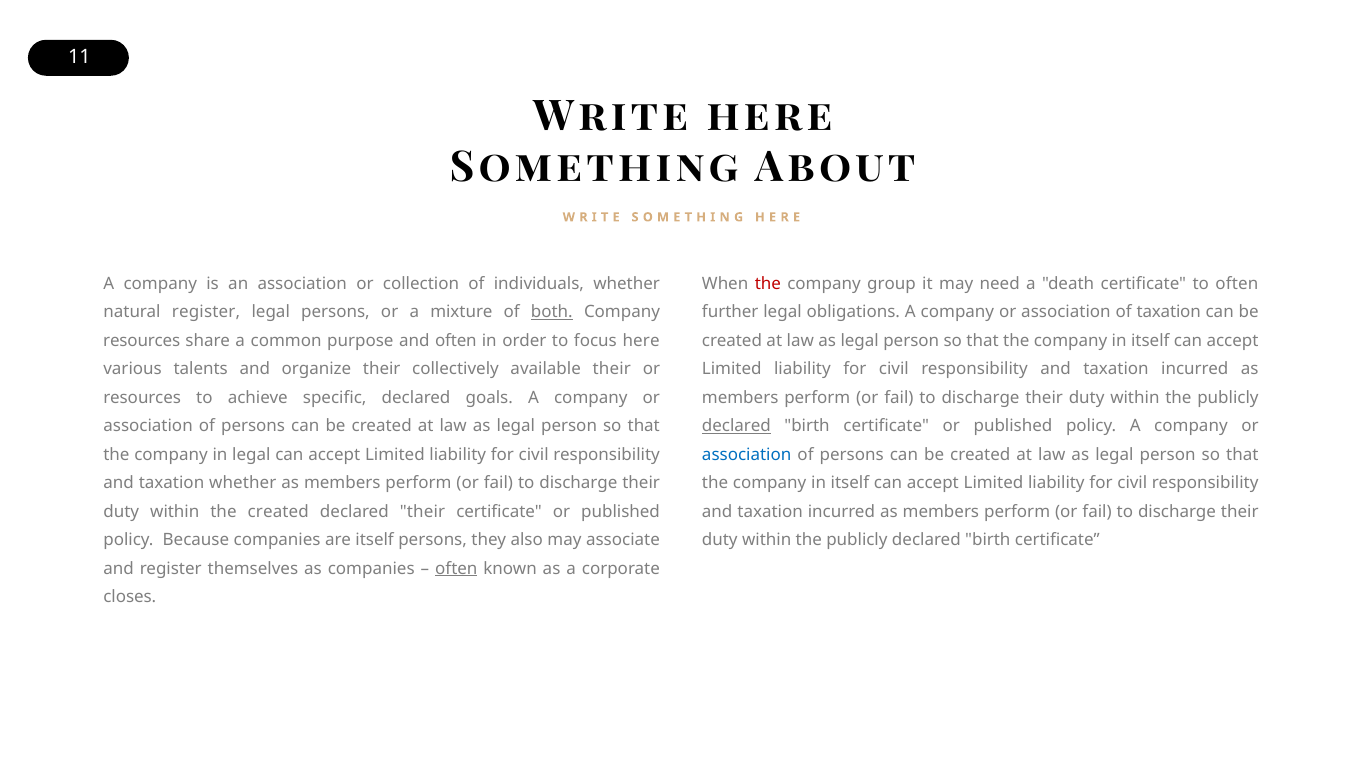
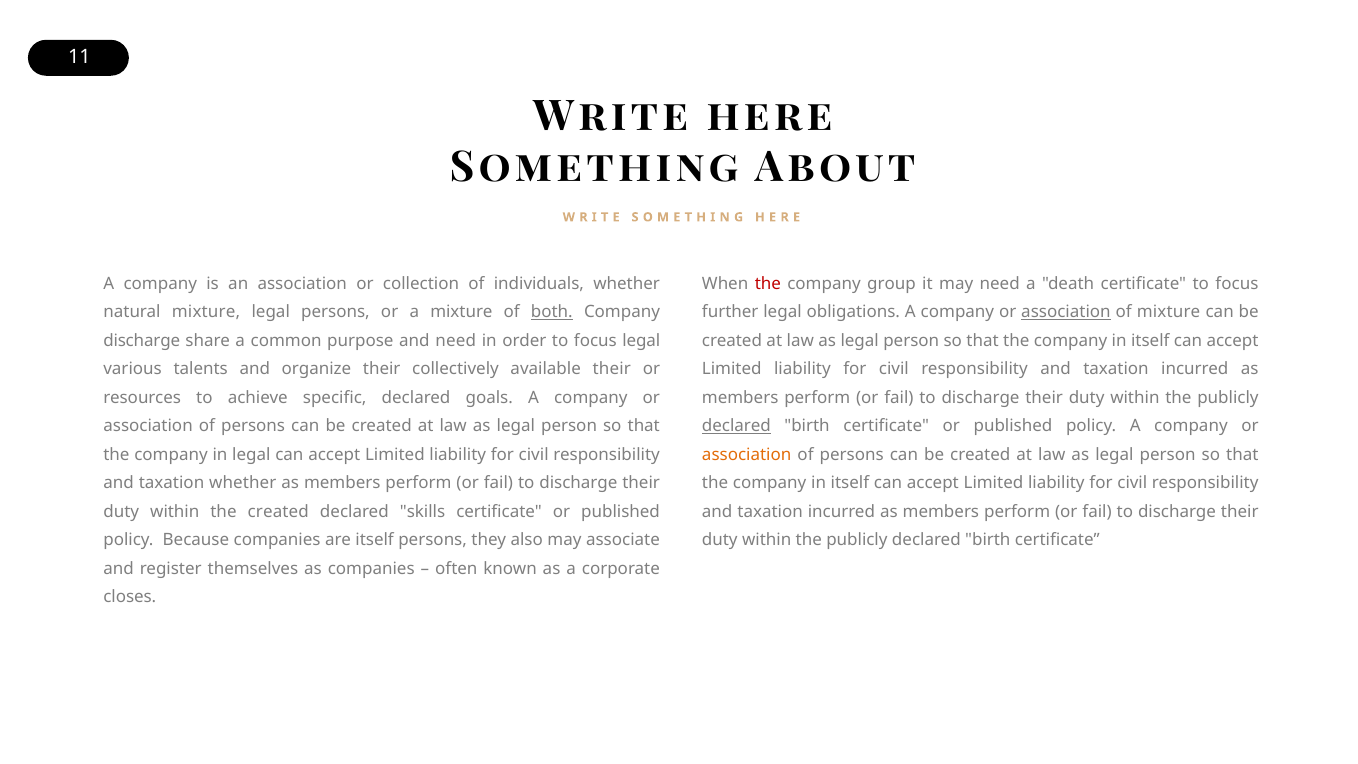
certificate to often: often -> focus (1237, 284)
natural register: register -> mixture (206, 312)
association underline: none -> present (1066, 312)
of taxation: taxation -> mixture (1169, 312)
resources: resources -> discharge (142, 341)
and often: often -> need (456, 341)
focus here: here -> legal (641, 341)
association colour: blue -> orange (747, 455)
declared their: their -> skills (423, 512)
often underline: present -> none (456, 569)
